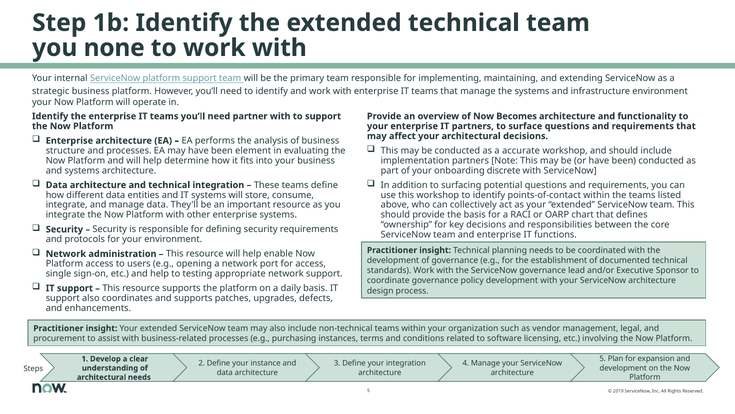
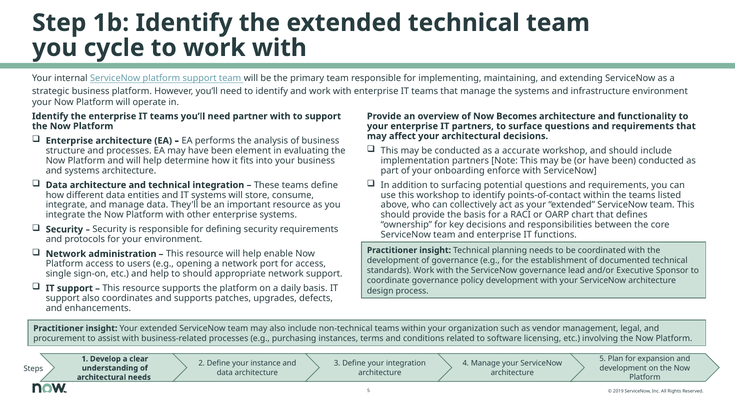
none: none -> cycle (114, 48)
discrete: discrete -> enforce (504, 170)
to testing: testing -> should (197, 273)
